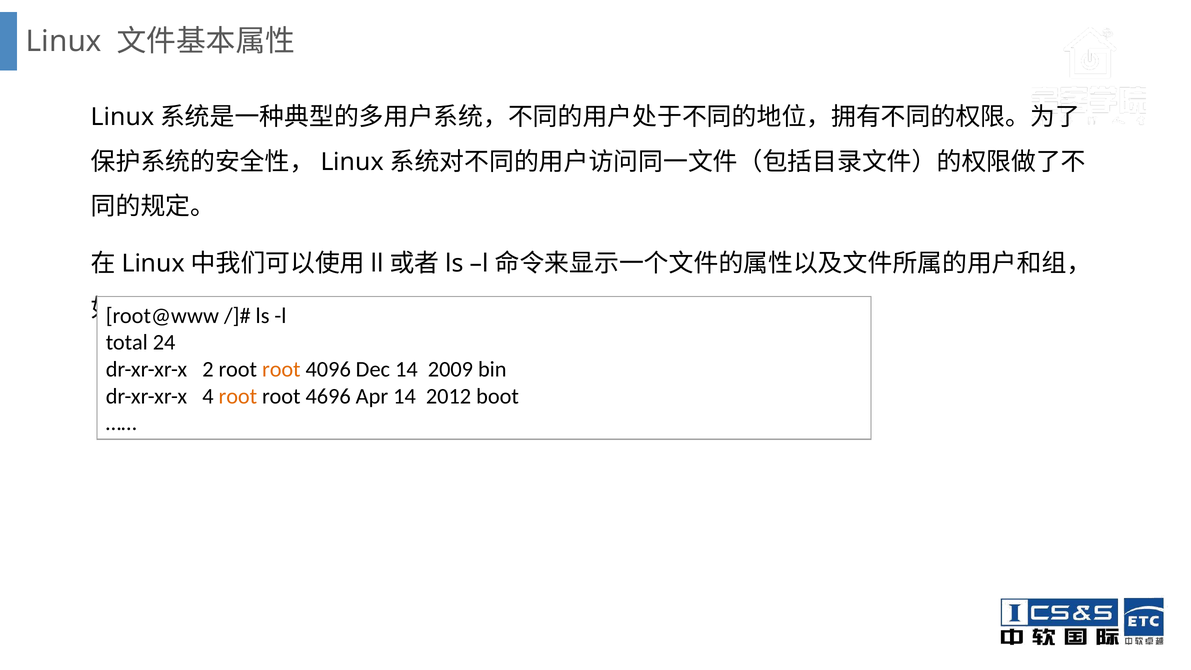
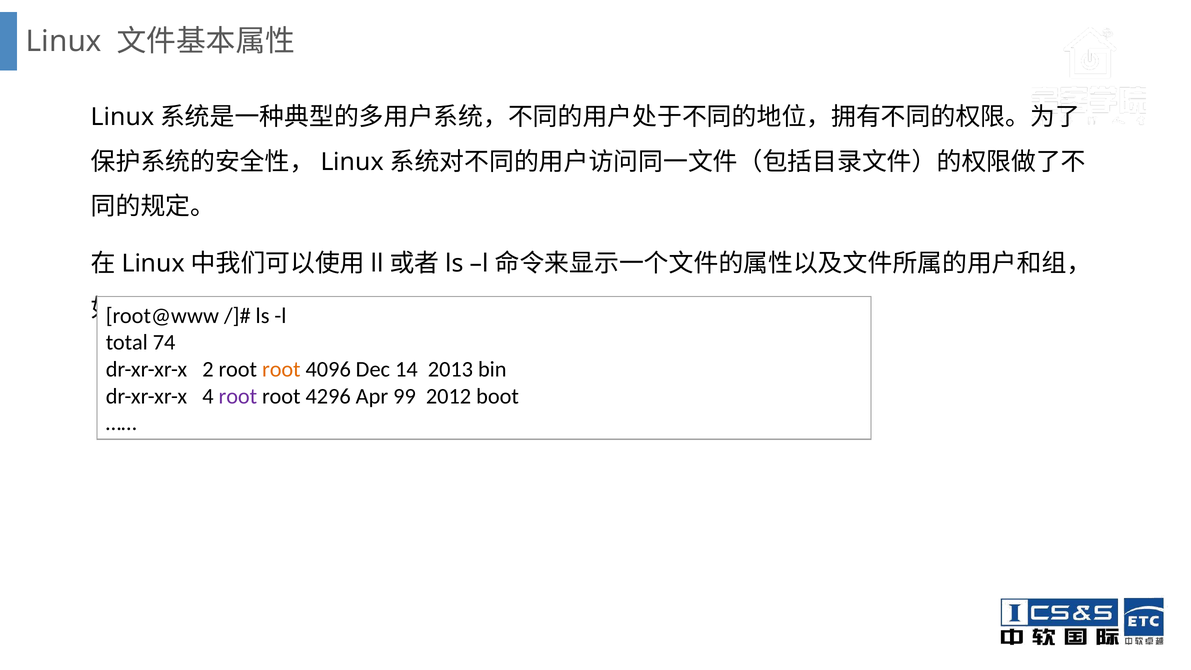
24: 24 -> 74 (164, 343)
2009: 2009 -> 2013 (450, 369)
root colour: orange -> purple (238, 396)
4696: 4696 -> 4296 (328, 396)
Apr 14: 14 -> 99 (405, 396)
